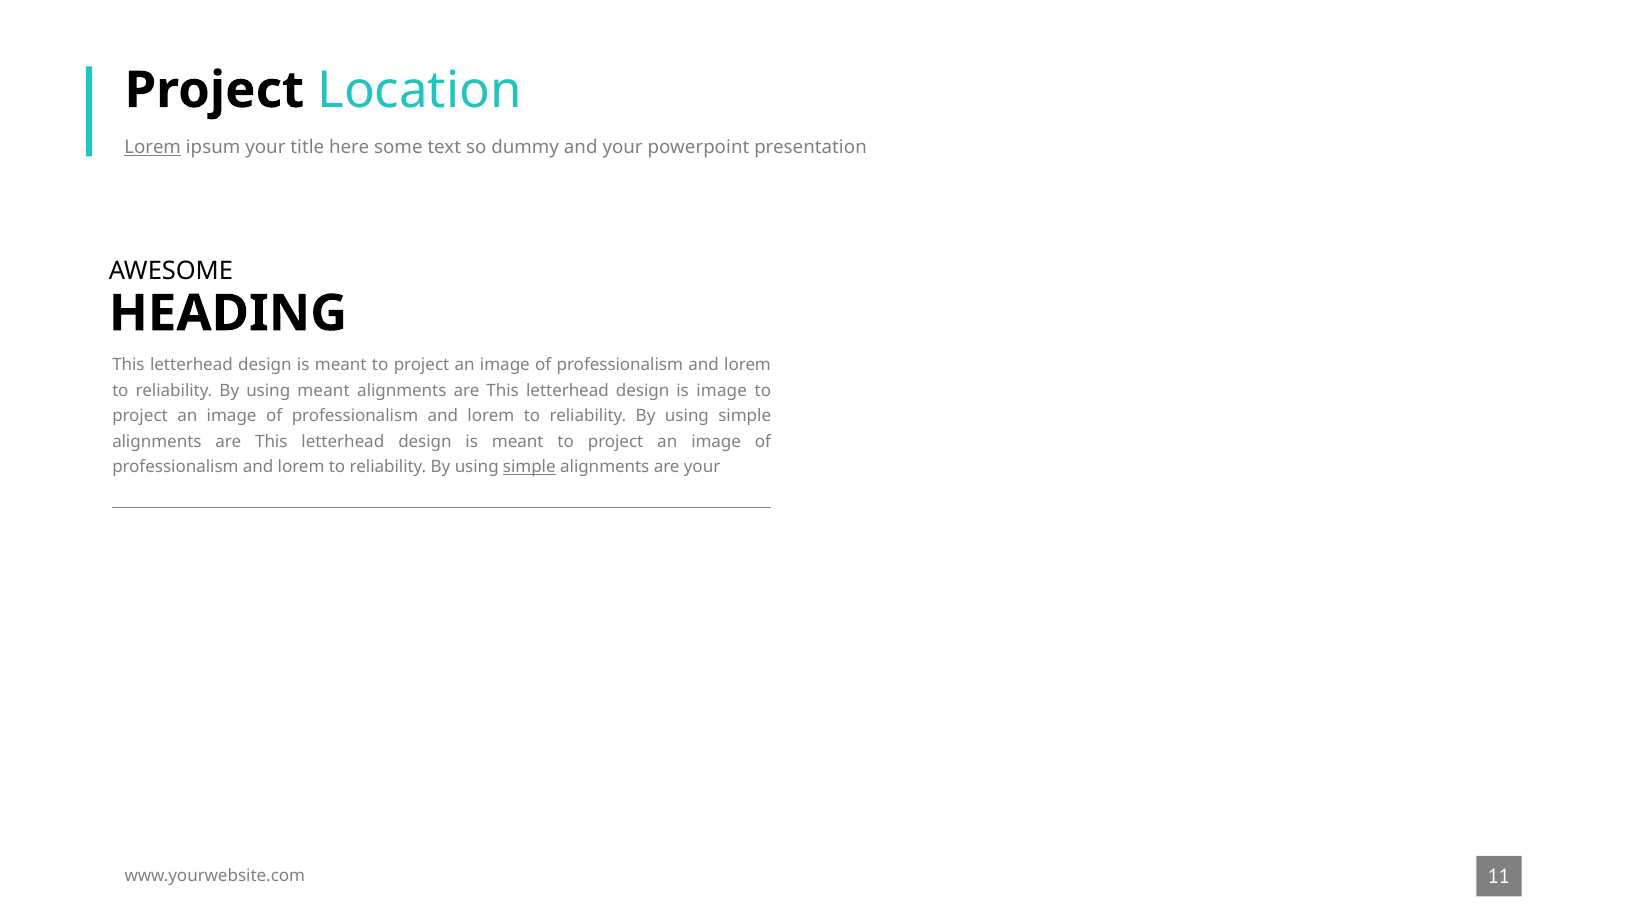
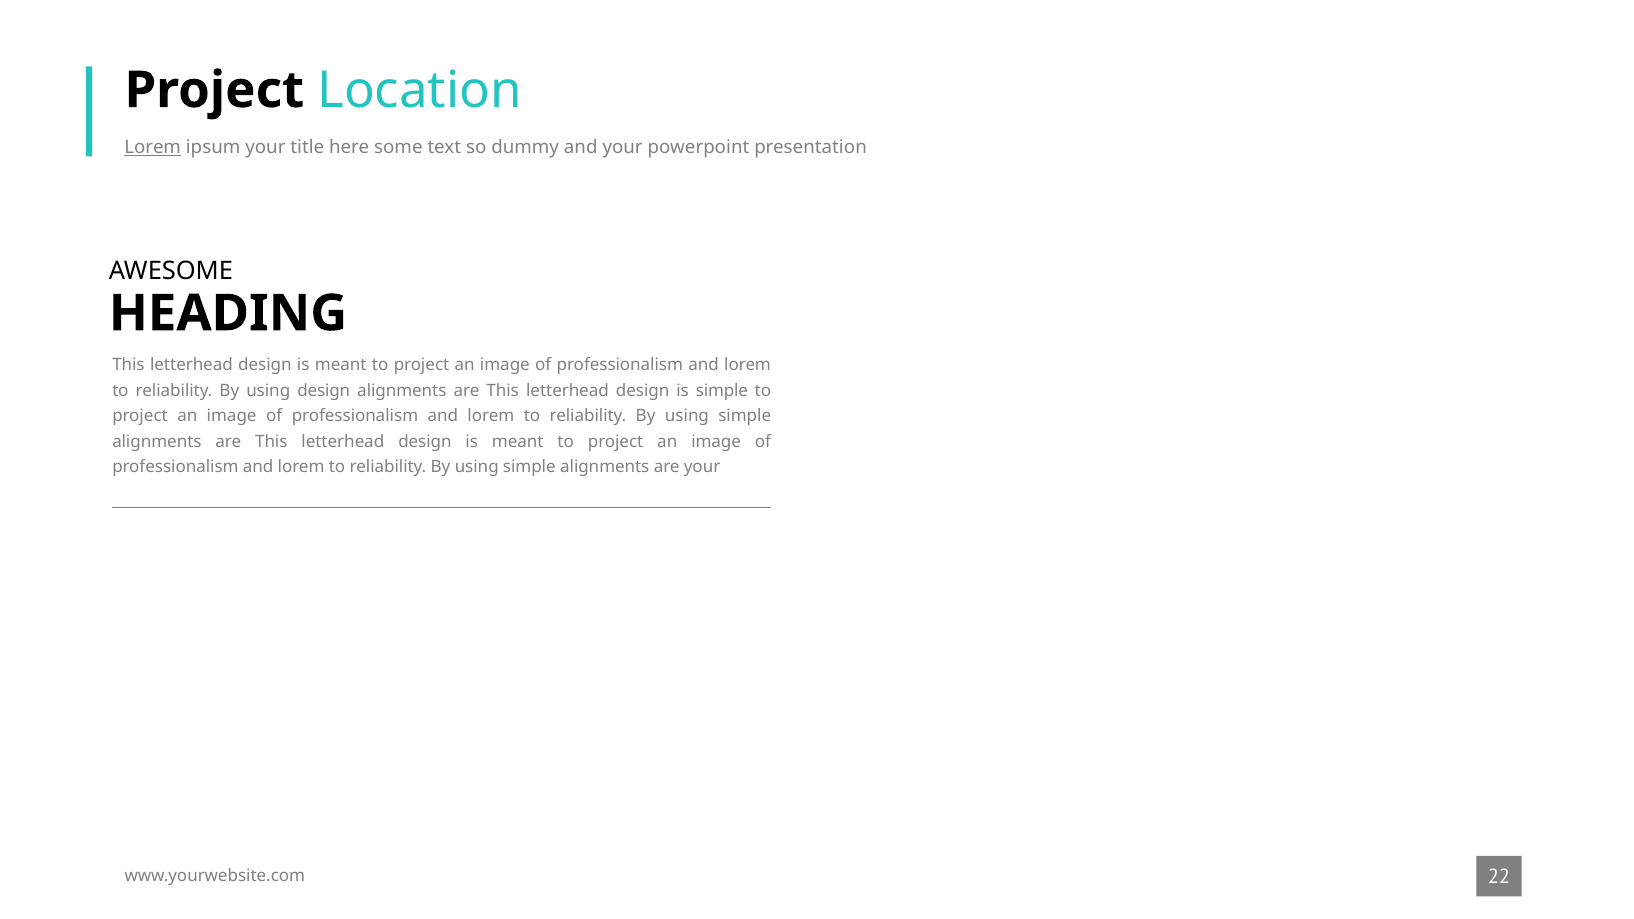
using meant: meant -> design (324, 391)
is image: image -> simple (722, 391)
simple underline: present -> none (529, 467)
11: 11 -> 22 (1499, 877)
